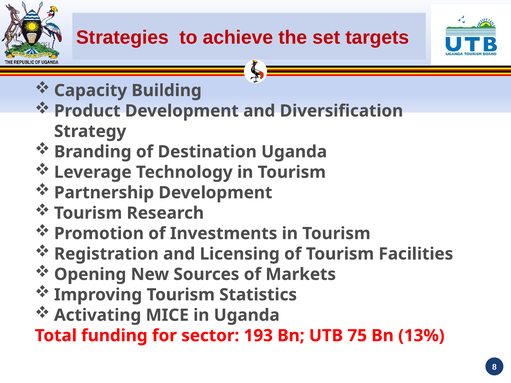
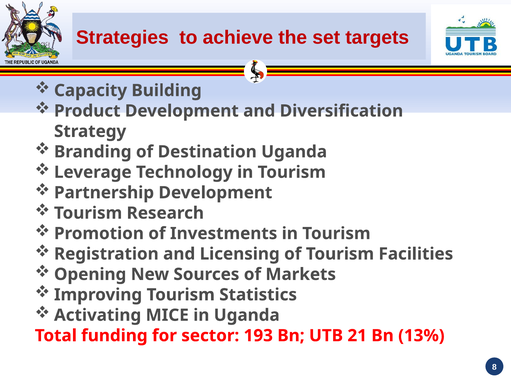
75: 75 -> 21 (357, 336)
